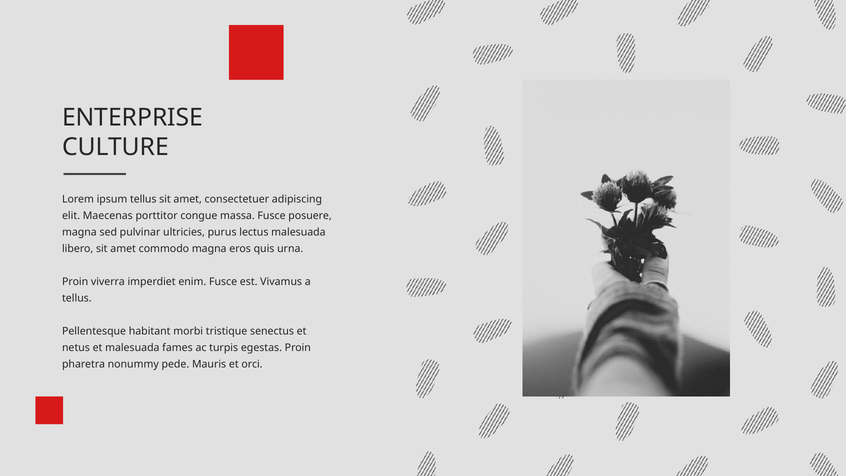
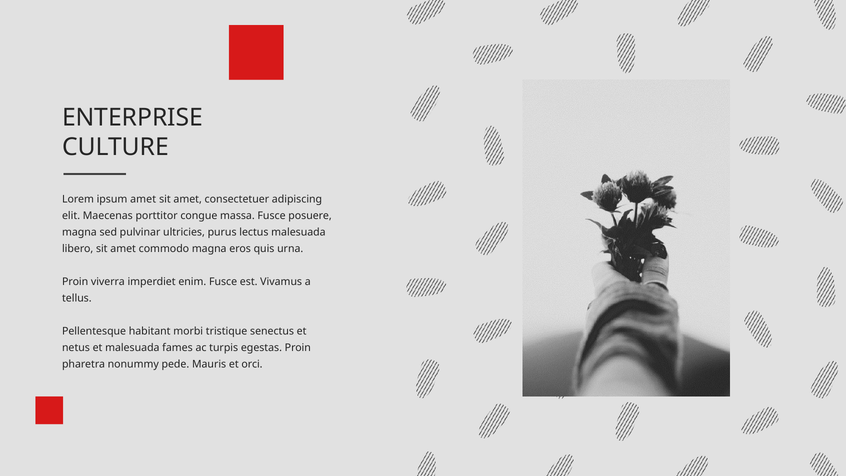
ipsum tellus: tellus -> amet (143, 199)
